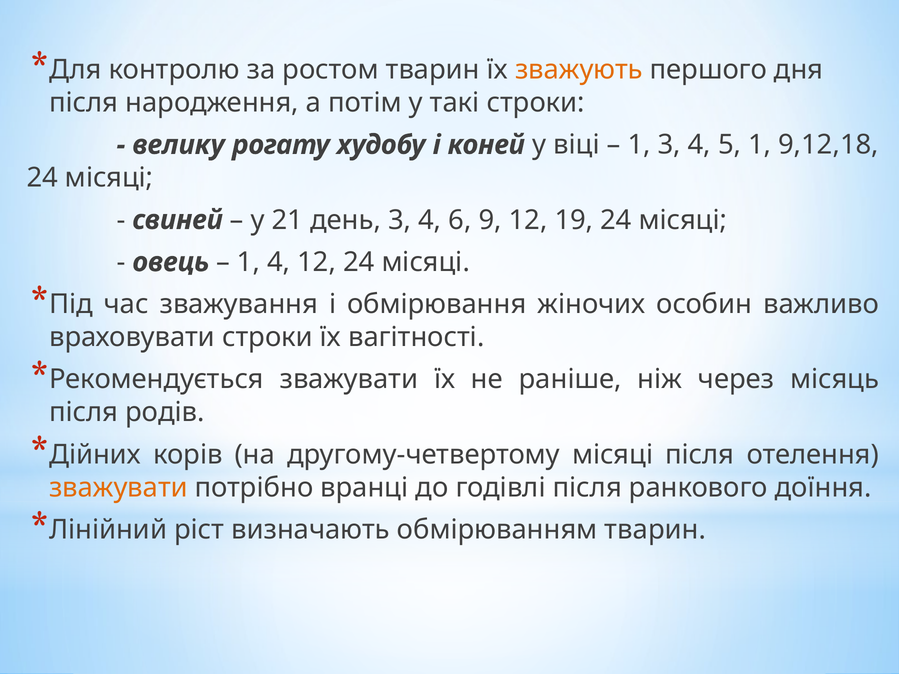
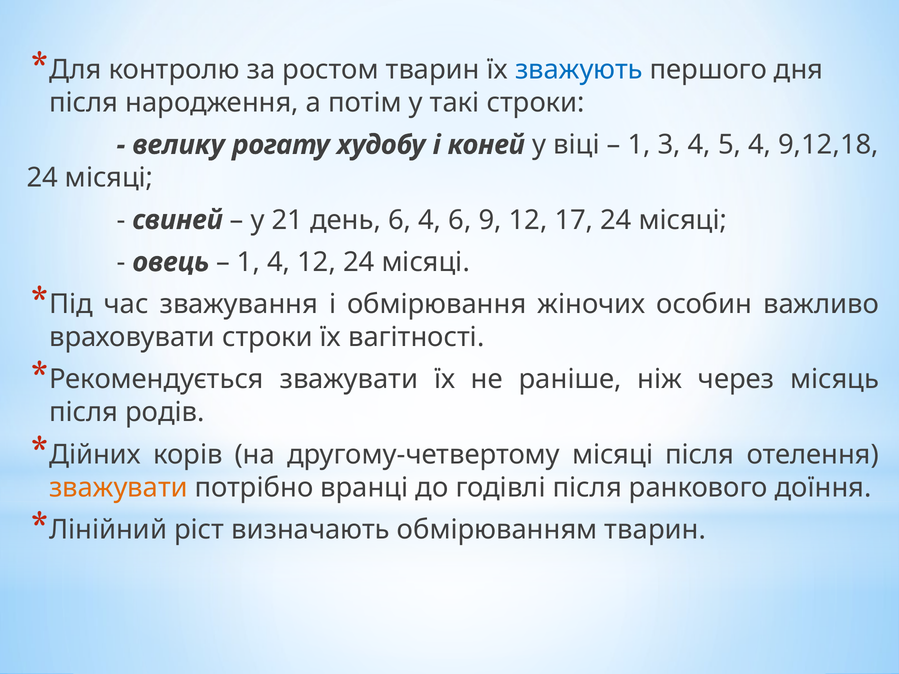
зважують colour: orange -> blue (579, 70)
5 1: 1 -> 4 (760, 145)
день 3: 3 -> 6 (400, 220)
19: 19 -> 17 (574, 220)
